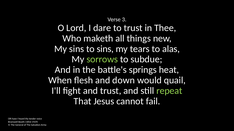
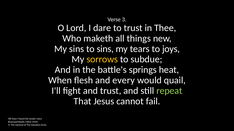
alas: alas -> joys (171, 49)
sorrows colour: light green -> yellow (102, 60)
down: down -> every (124, 81)
